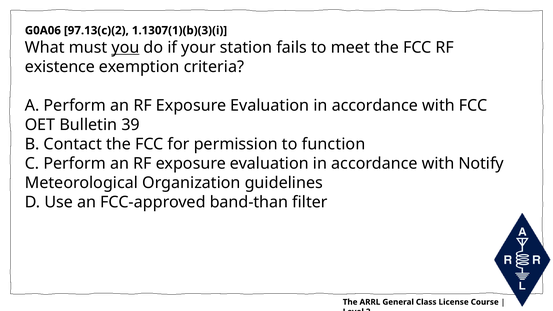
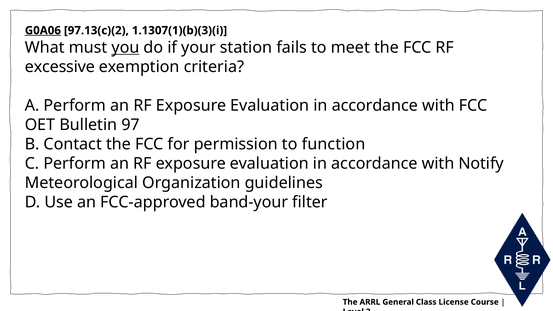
G0A06 underline: none -> present (43, 31)
existence: existence -> excessive (60, 67)
39: 39 -> 97 (131, 125)
band-than: band-than -> band-your (249, 202)
